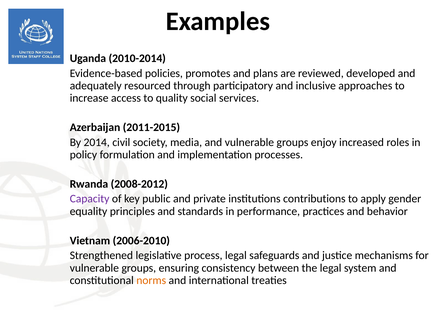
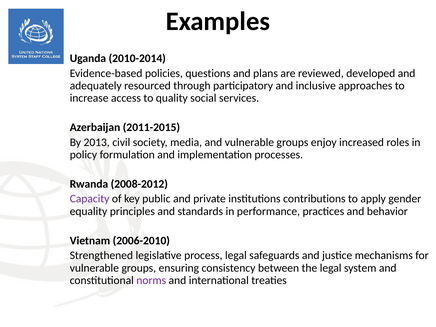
promotes: promotes -> questions (208, 73)
2014: 2014 -> 2013 (97, 142)
norms colour: orange -> purple (151, 280)
